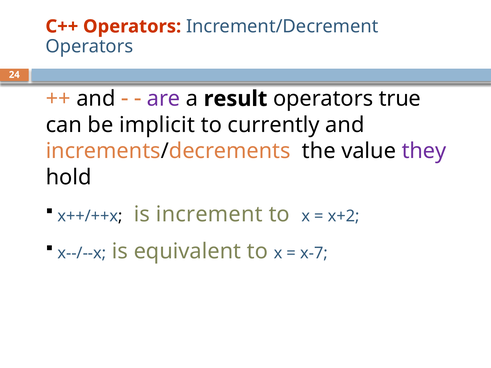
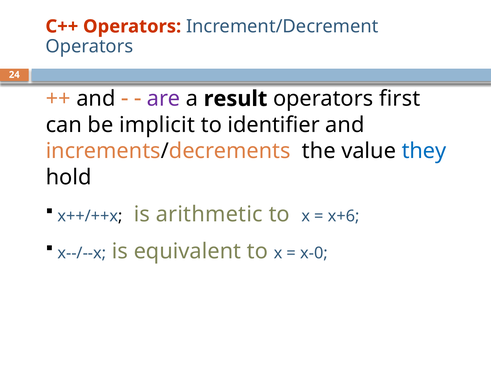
true: true -> first (400, 99)
currently: currently -> identifier (274, 125)
they colour: purple -> blue (424, 151)
increment: increment -> arithmetic (209, 215)
x+2: x+2 -> x+6 (344, 216)
x-7: x-7 -> x-0 (314, 253)
